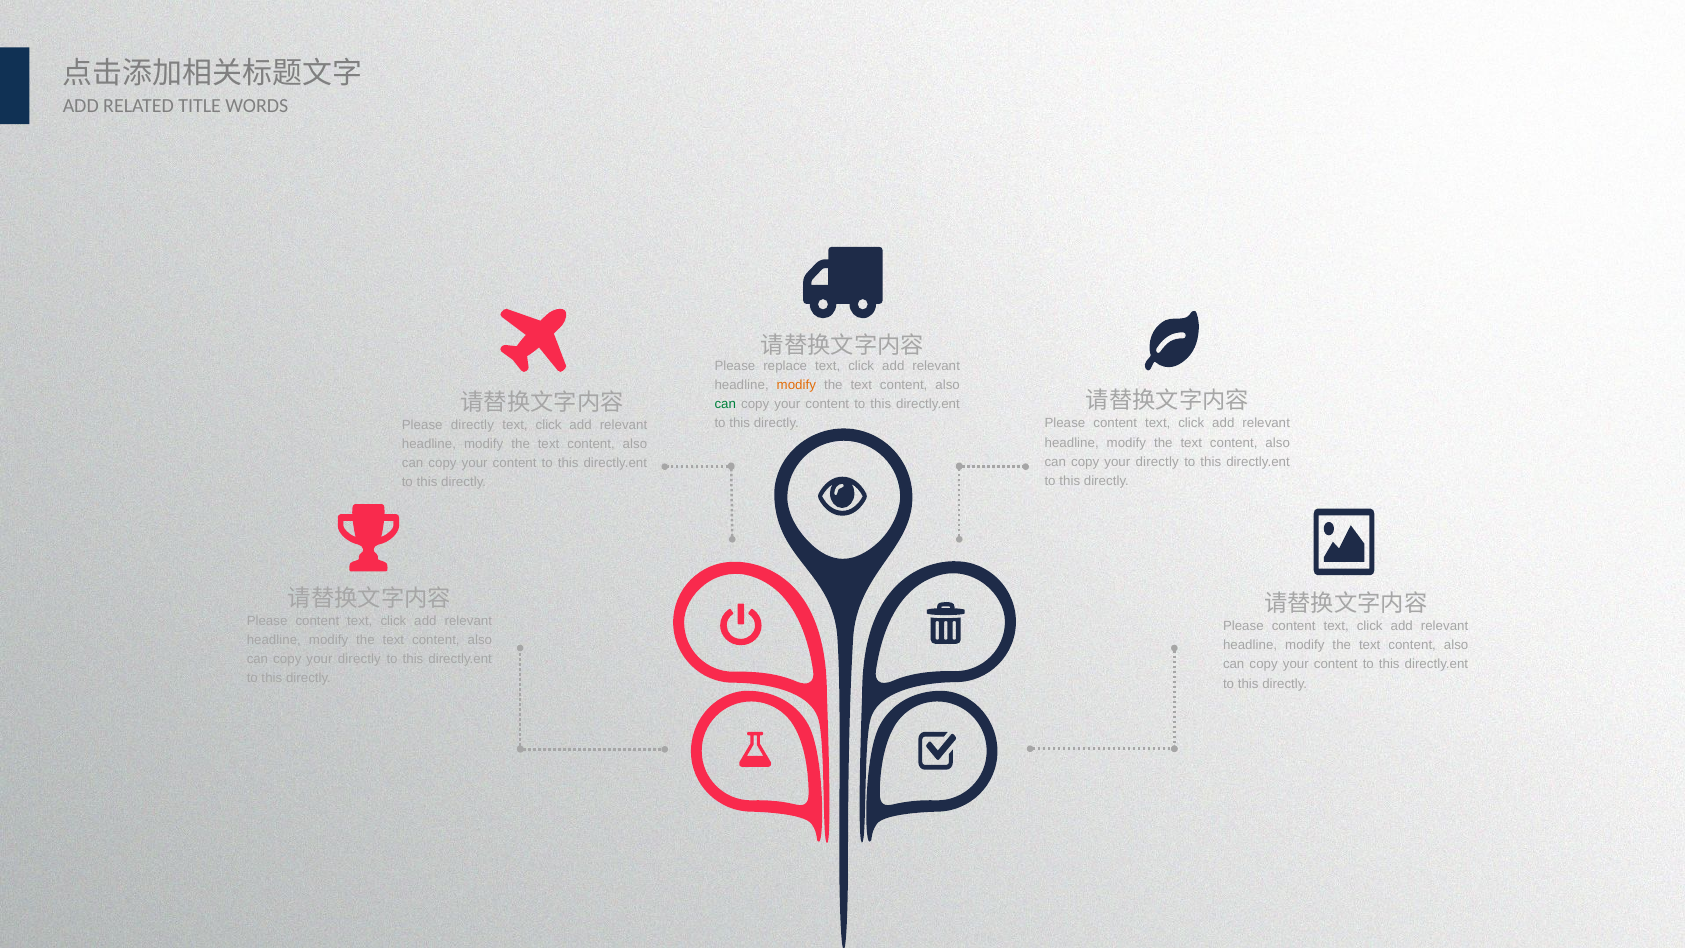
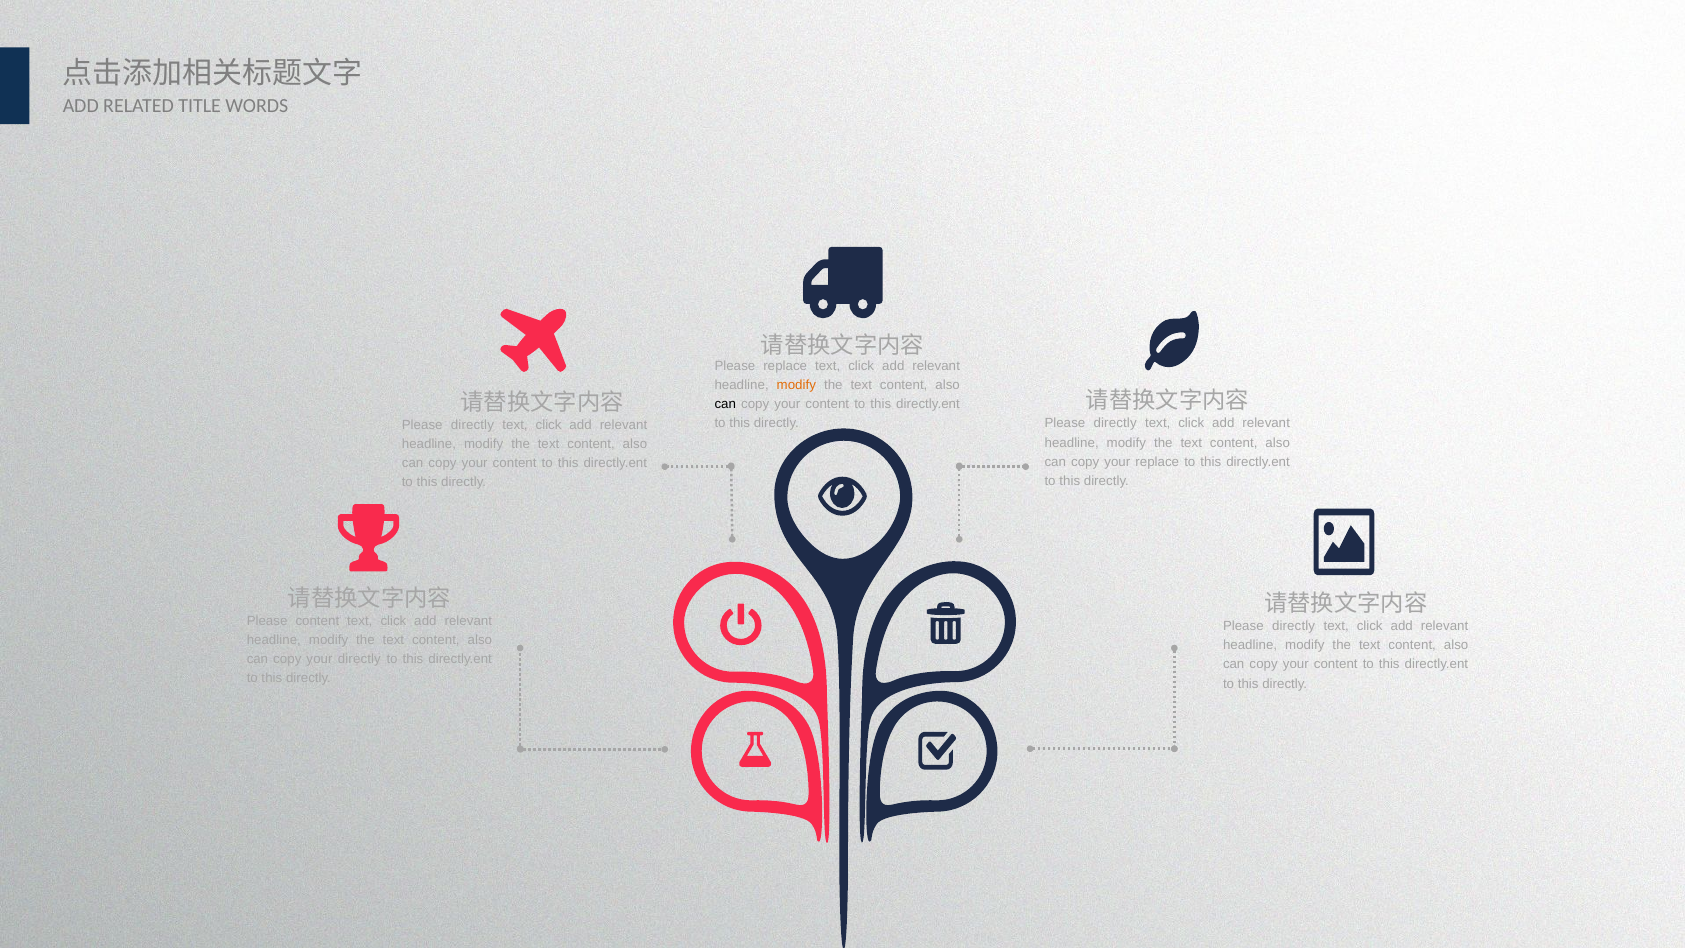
can colour: green -> black (725, 404)
content: content -> directly (1115, 423)
directly: directly -> replace (1157, 462)
content: content -> directly (1294, 626)
